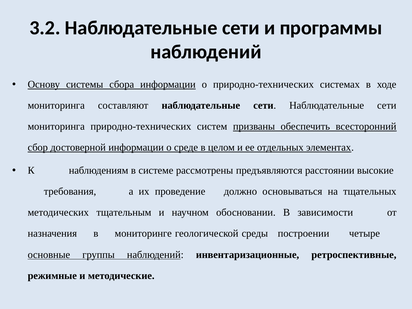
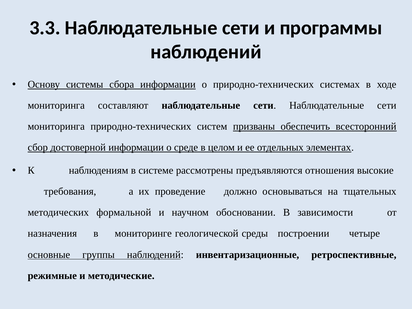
3.2: 3.2 -> 3.3 (45, 28)
расстоянии: расстоянии -> отношения (330, 171)
тщательным: тщательным -> формальной (124, 213)
